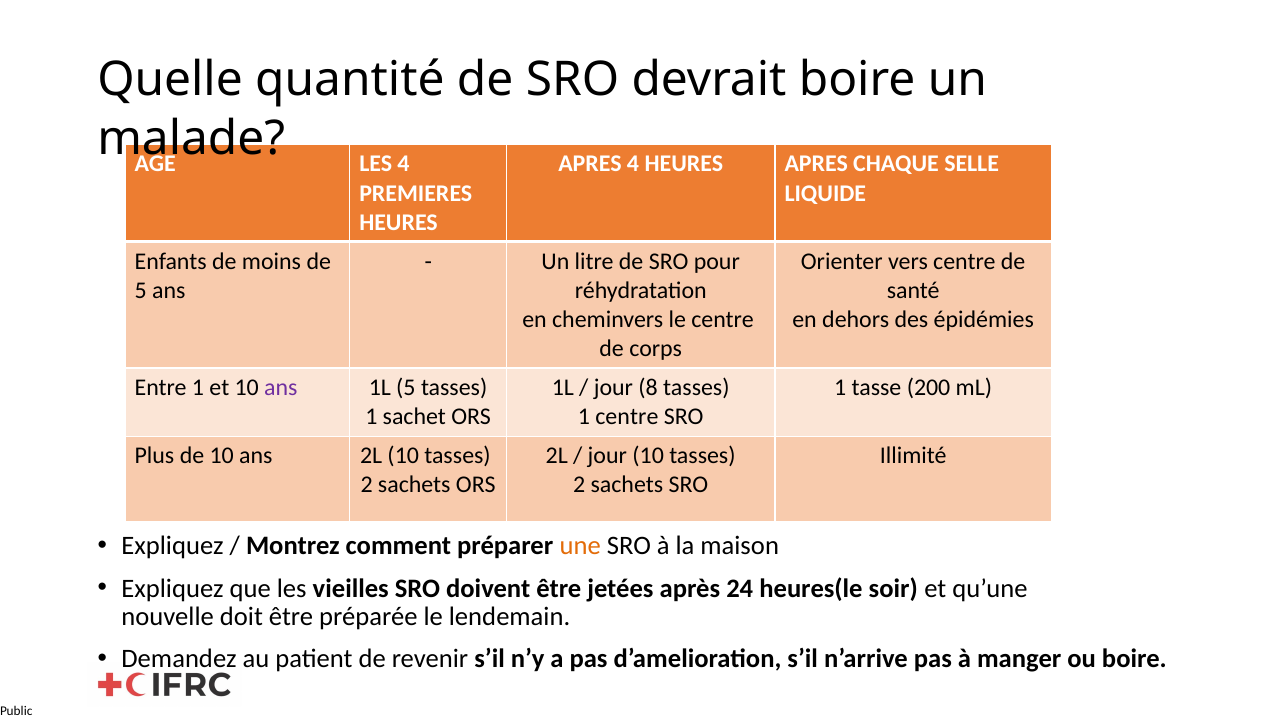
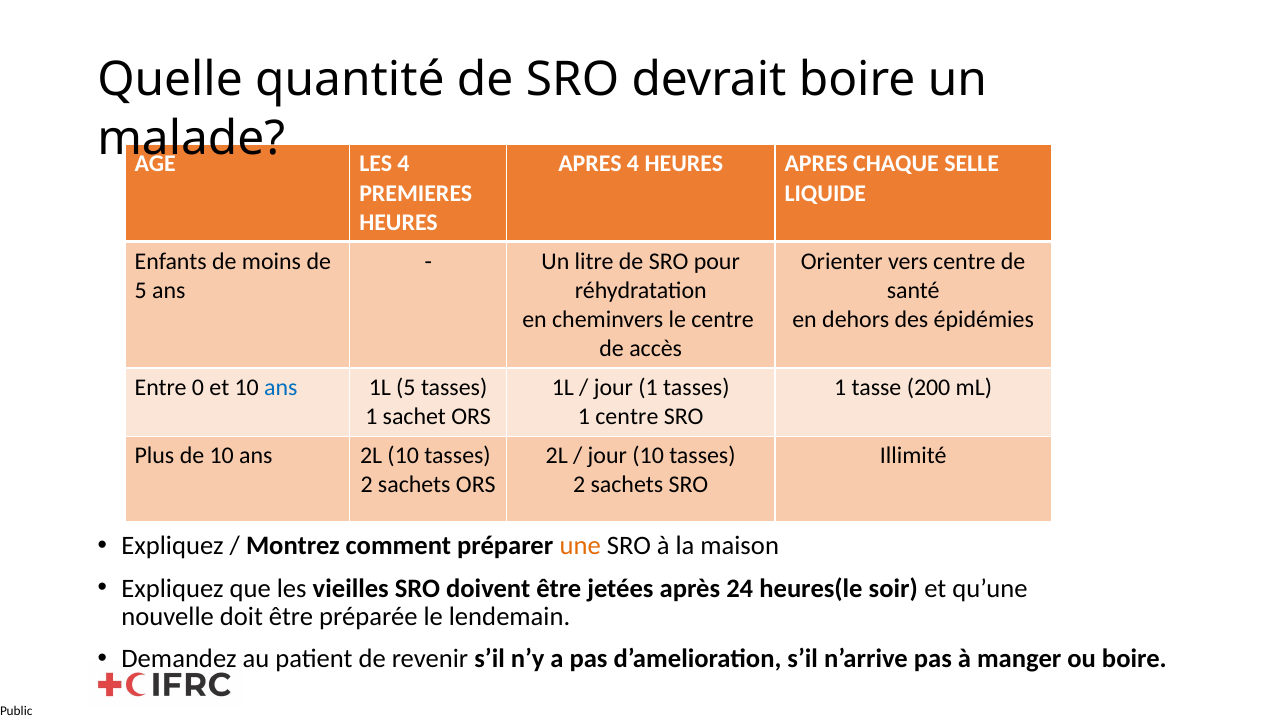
corps: corps -> accès (656, 349)
Entre 1: 1 -> 0 (198, 388)
ans colour: purple -> blue (281, 388)
jour 8: 8 -> 1 (648, 388)
